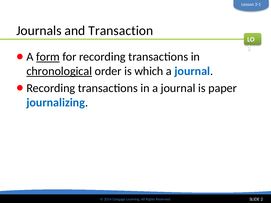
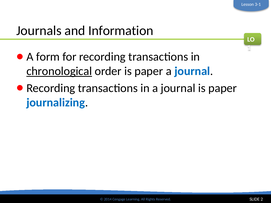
Transaction: Transaction -> Information (121, 31)
form underline: present -> none (48, 57)
order is which: which -> paper (149, 71)
